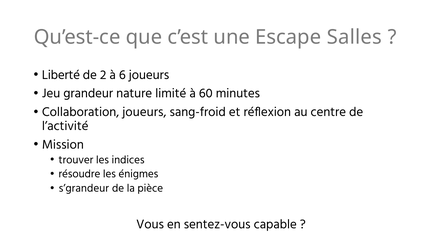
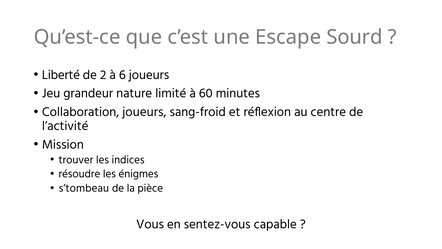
Salles: Salles -> Sourd (355, 37)
s’grandeur: s’grandeur -> s’tombeau (84, 188)
